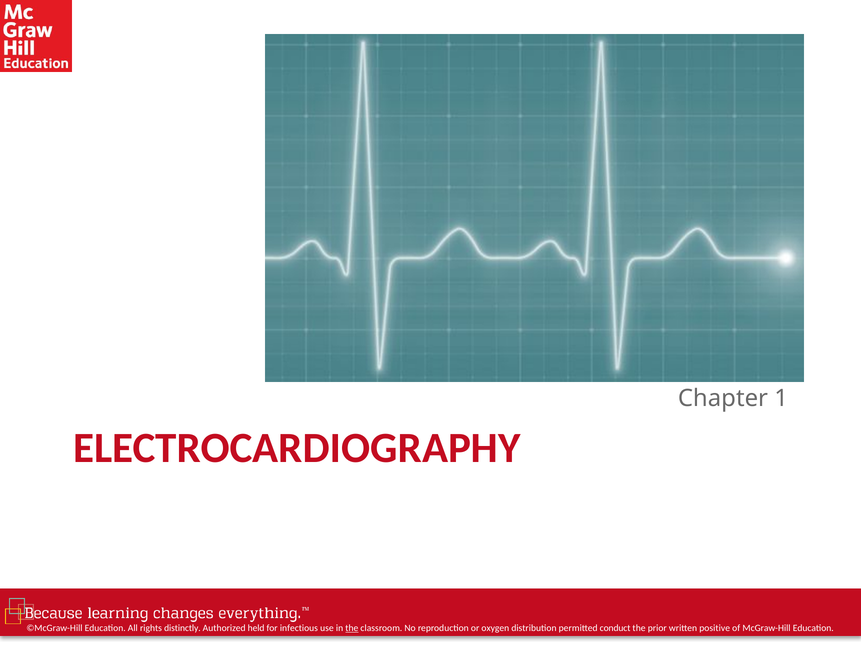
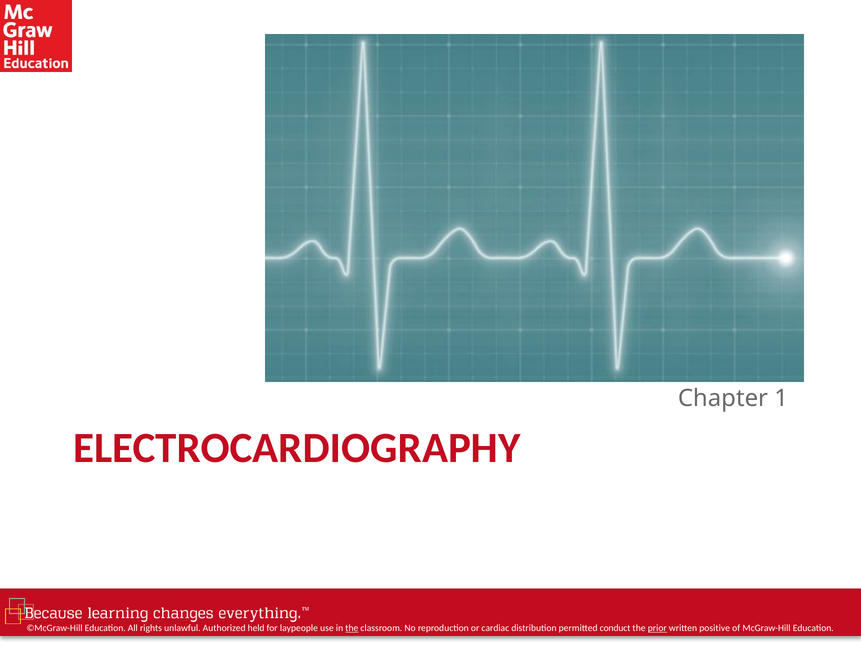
distinctly: distinctly -> unlawful (182, 628)
infectious: infectious -> laypeople (299, 628)
oxygen: oxygen -> cardiac (495, 628)
prior underline: none -> present (657, 628)
